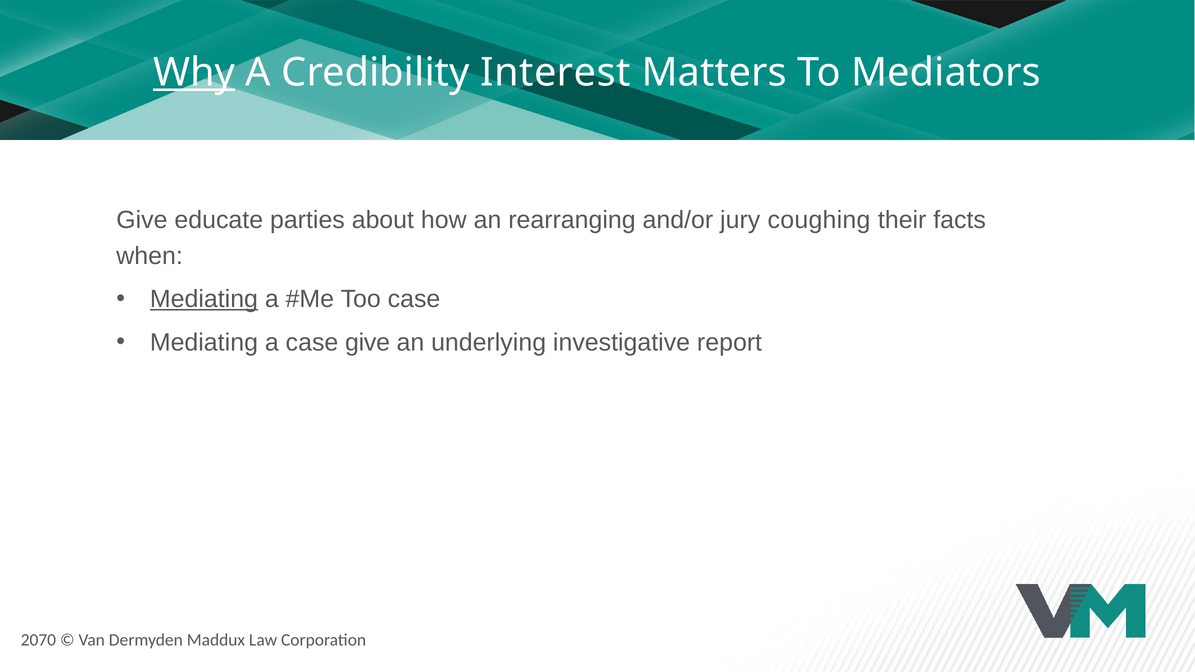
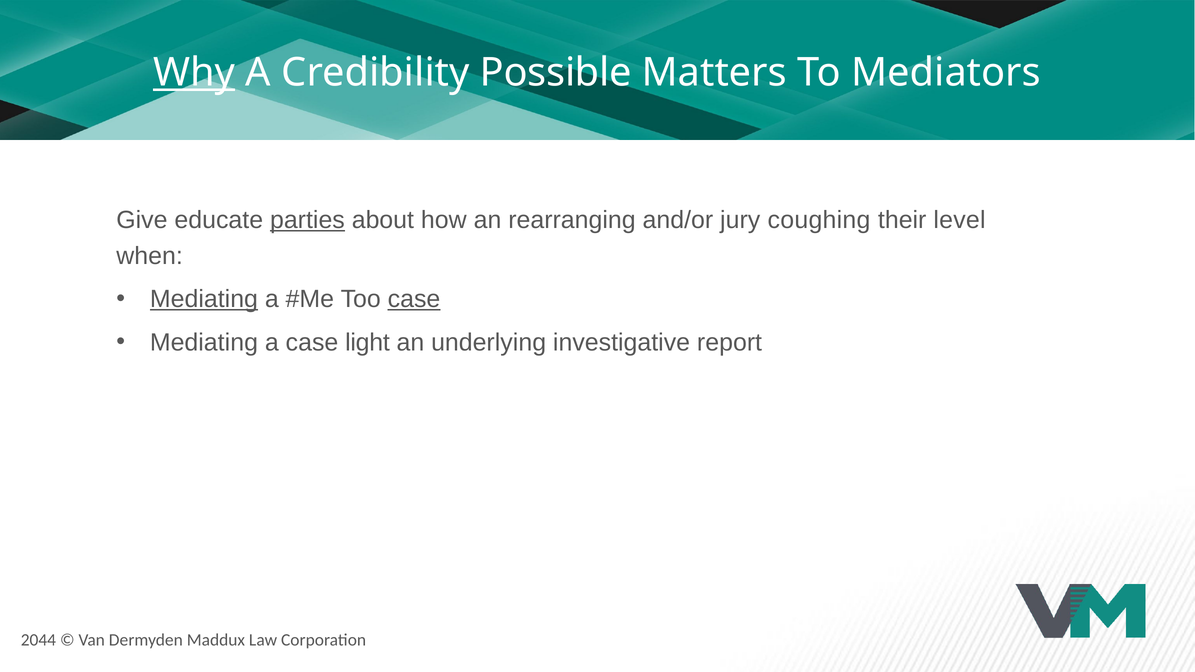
Interest: Interest -> Possible (556, 73)
parties underline: none -> present (307, 220)
facts: facts -> level (960, 220)
case underline: none -> present (414, 299)
case give: give -> light (368, 343)
2070: 2070 -> 2044 (38, 640)
